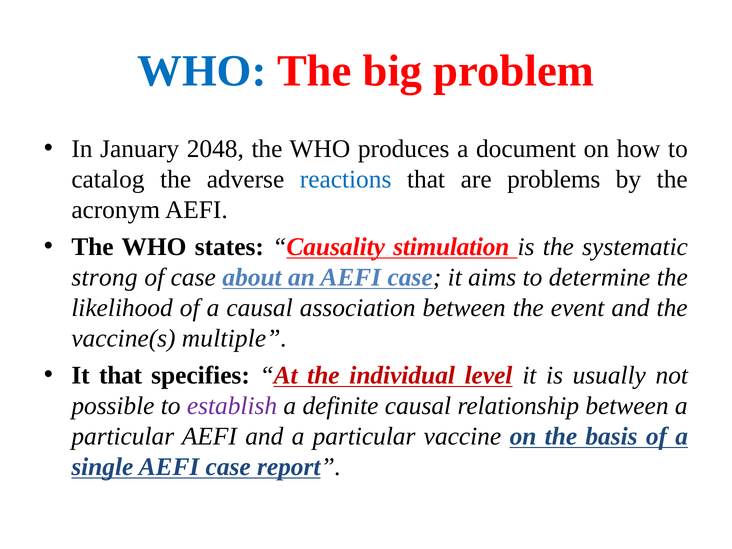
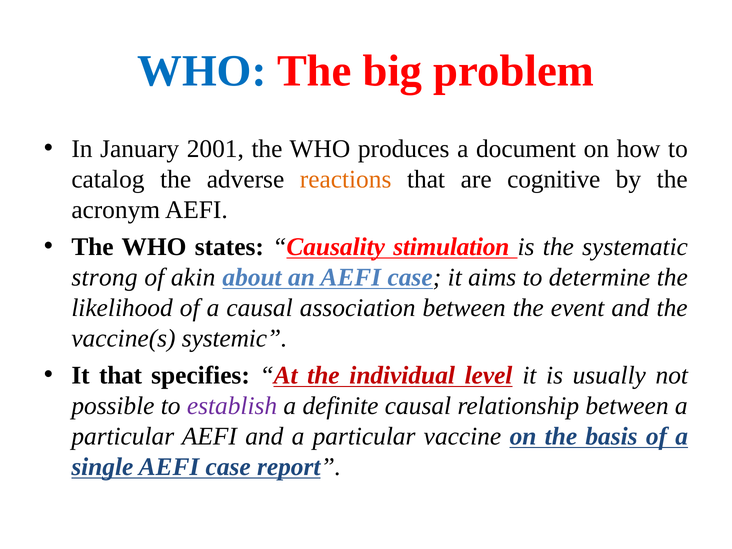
2048: 2048 -> 2001 (215, 149)
reactions colour: blue -> orange (346, 179)
problems: problems -> cognitive (554, 179)
of case: case -> akin (193, 277)
multiple: multiple -> systemic (235, 338)
